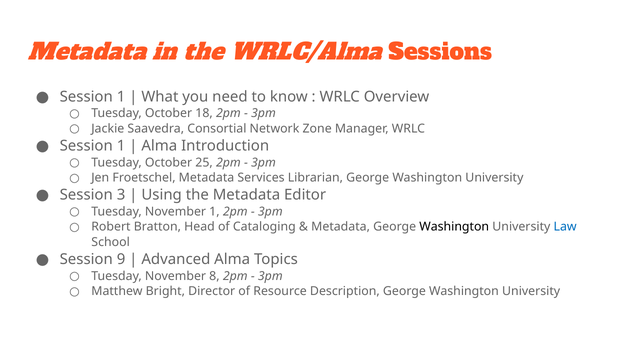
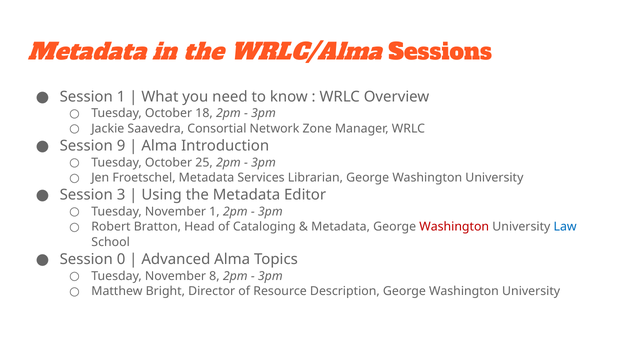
1: 1 -> 9 (121, 146)
Washington colour: black -> red (454, 227)
9: 9 -> 0 (121, 260)
